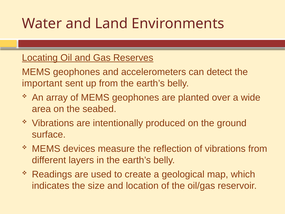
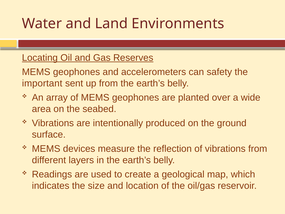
detect: detect -> safety (219, 72)
